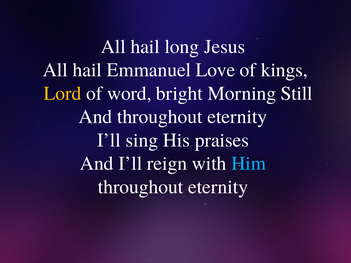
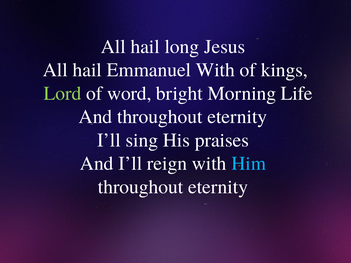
Emmanuel Love: Love -> With (215, 70)
Lord colour: yellow -> light green (62, 93)
Still: Still -> Life (297, 93)
